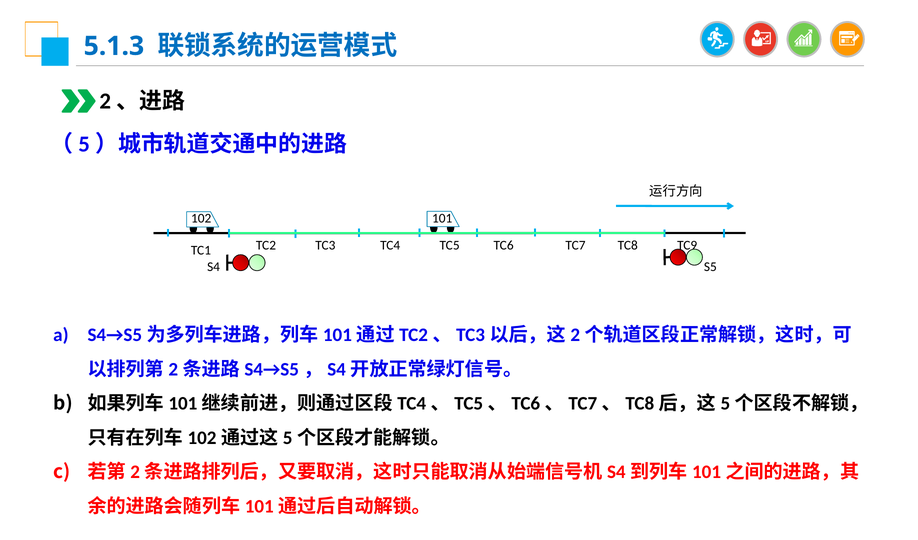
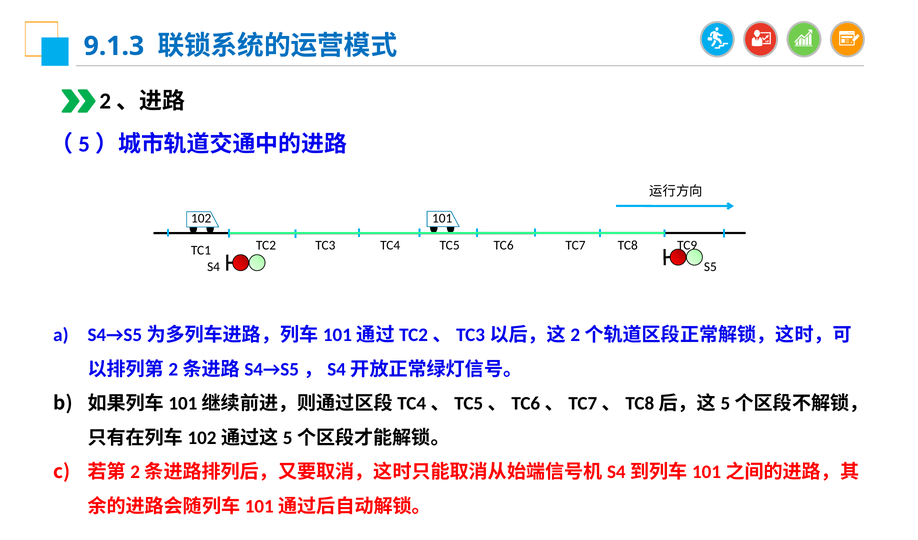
5.1.3: 5.1.3 -> 9.1.3 (114, 46)
